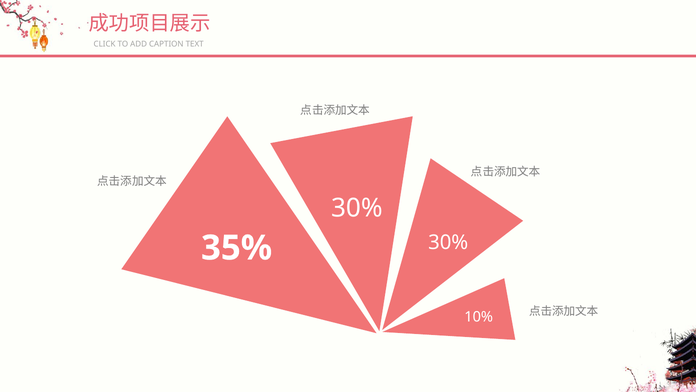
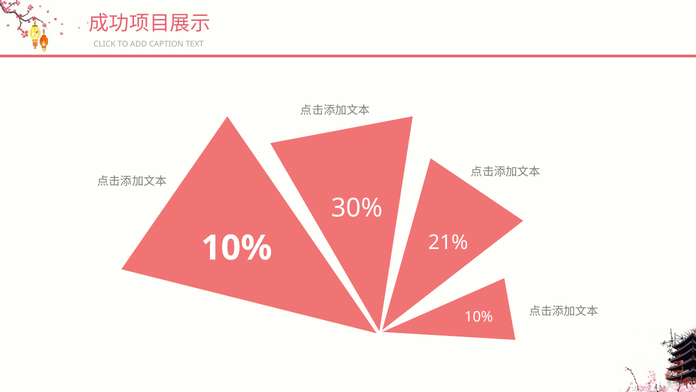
30%: 30% -> 21% (448, 242)
35%: 35% -> 10% (237, 248)
